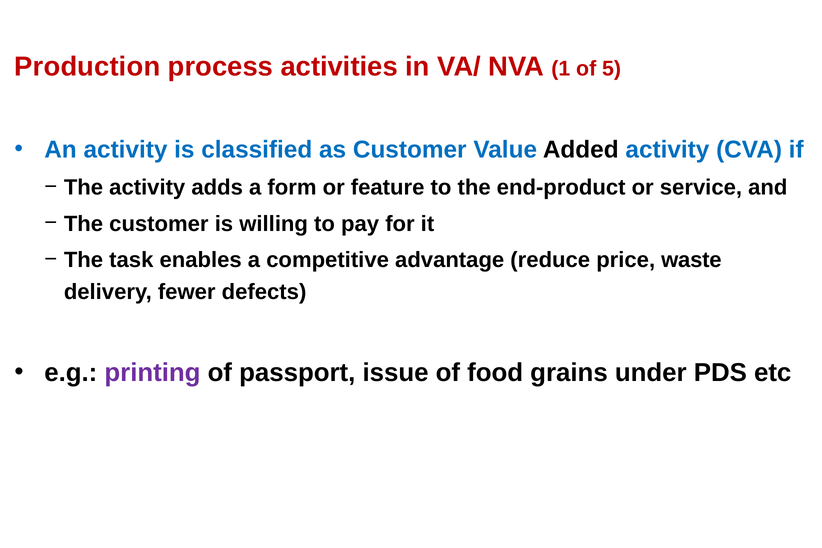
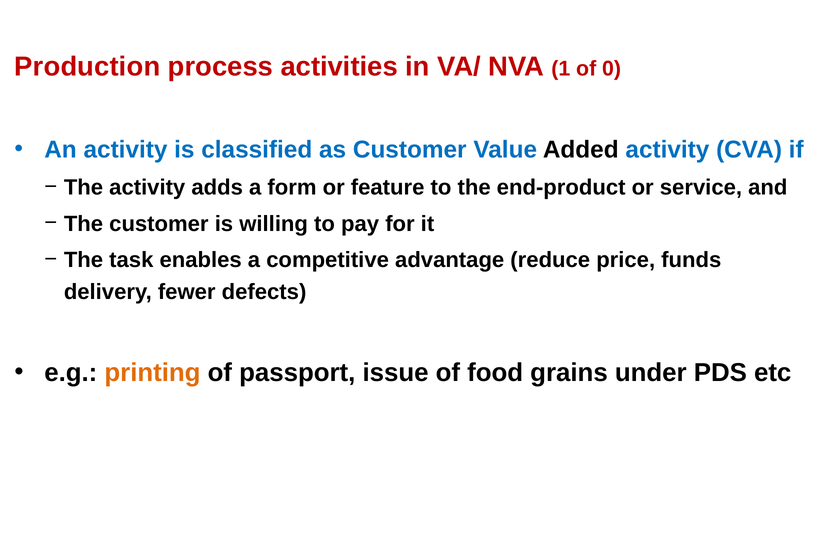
5: 5 -> 0 (612, 69)
waste: waste -> funds (691, 260)
printing colour: purple -> orange (152, 373)
